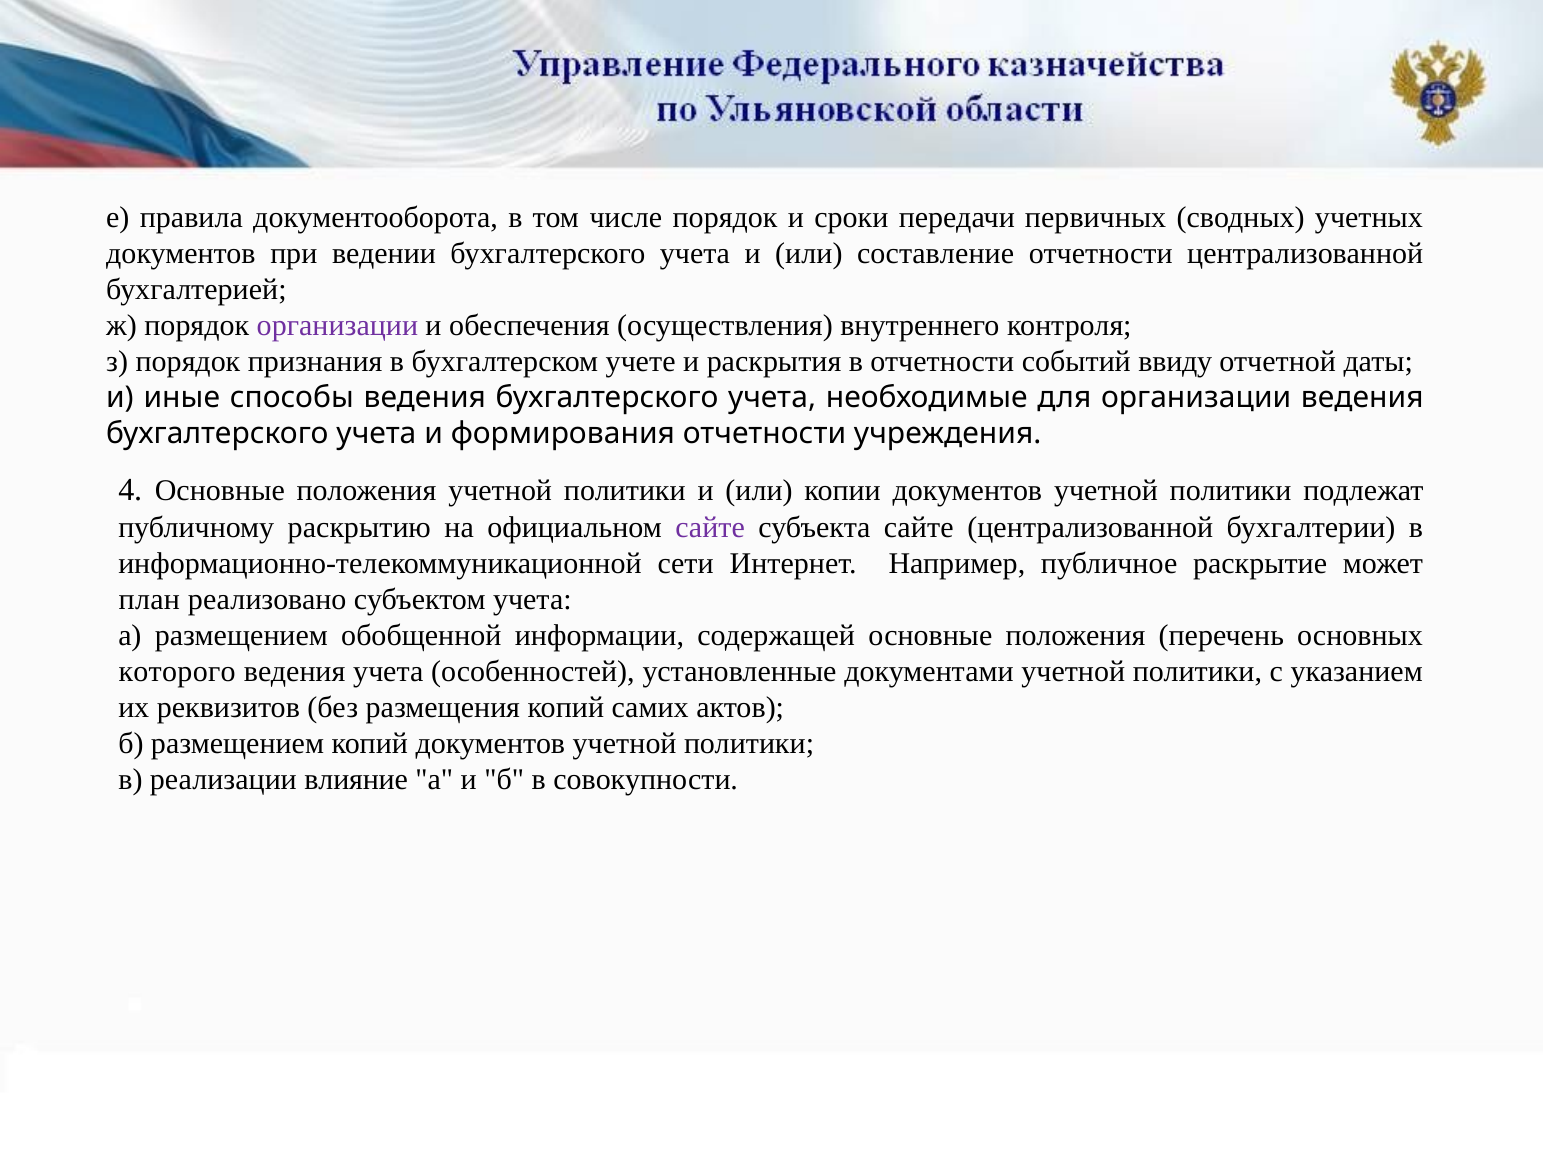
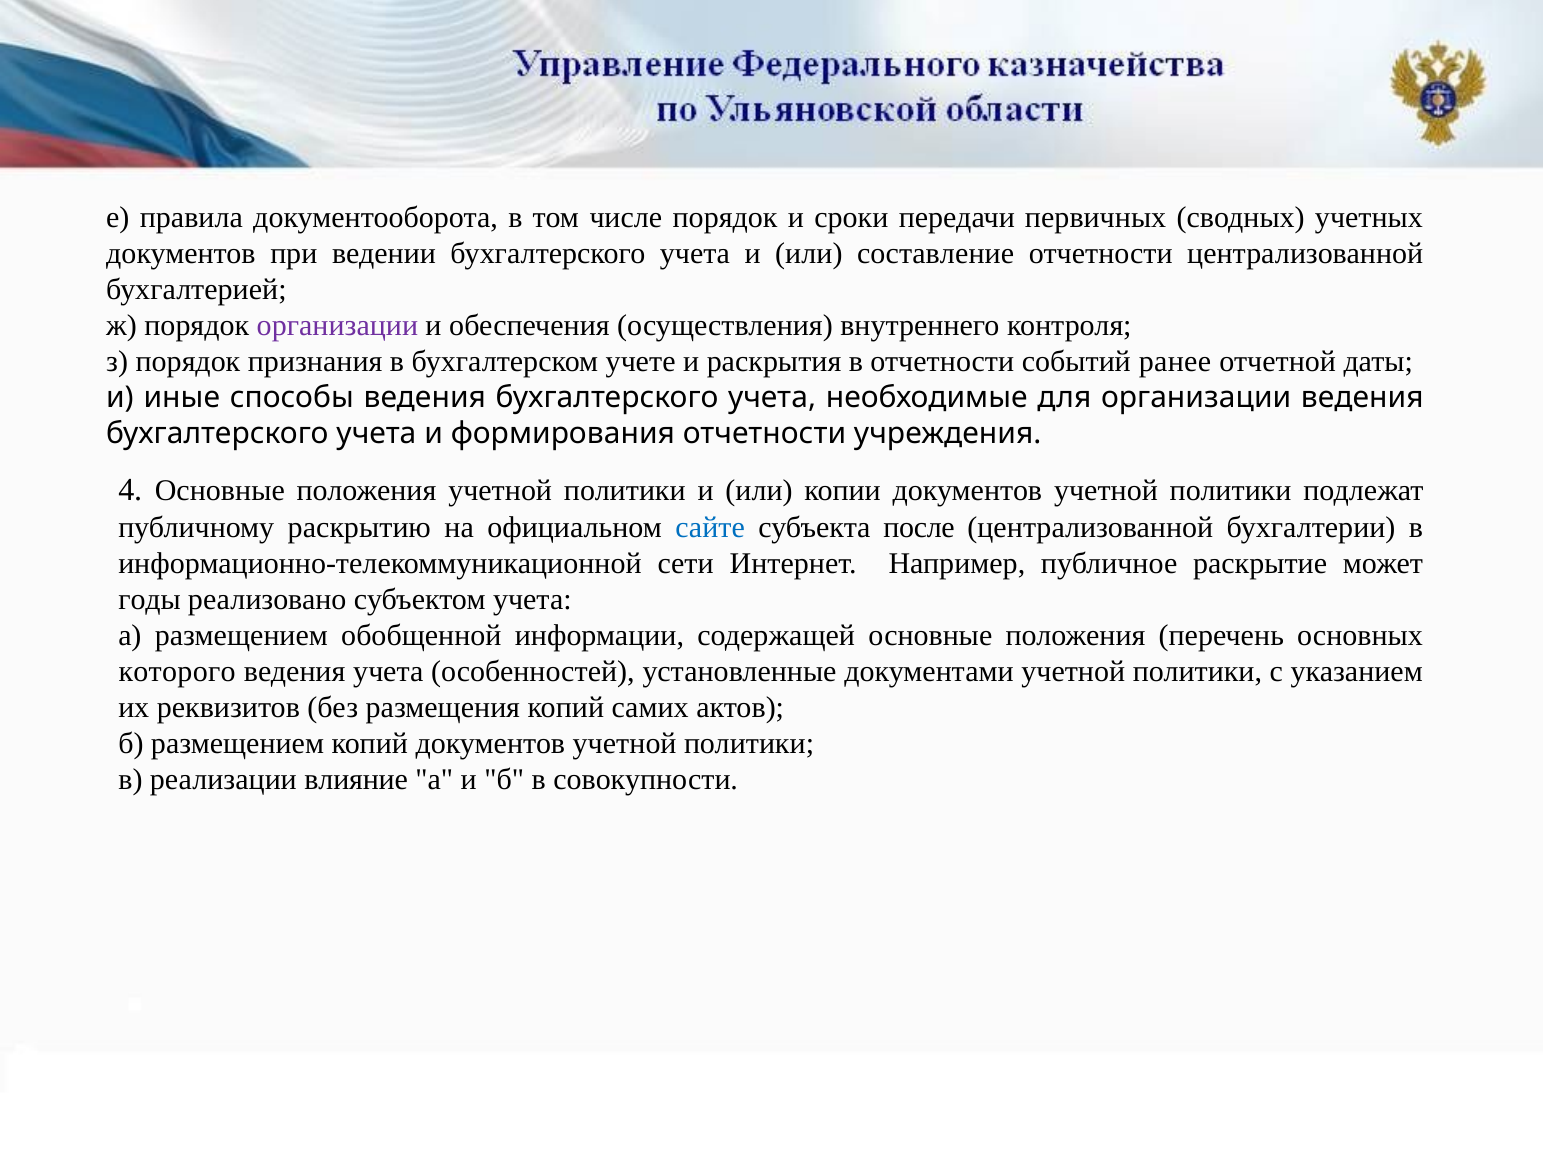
ввиду: ввиду -> ранее (1175, 362)
сайте colour: purple -> blue (710, 528)
субъекта сайте: сайте -> после (919, 528)
план: план -> годы (150, 600)
